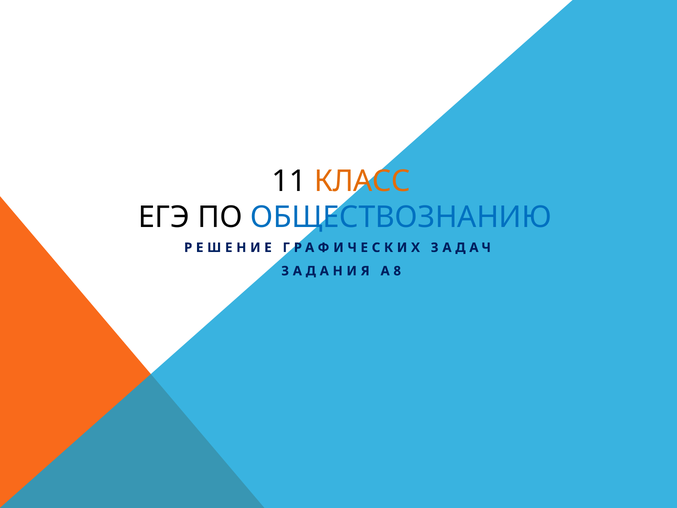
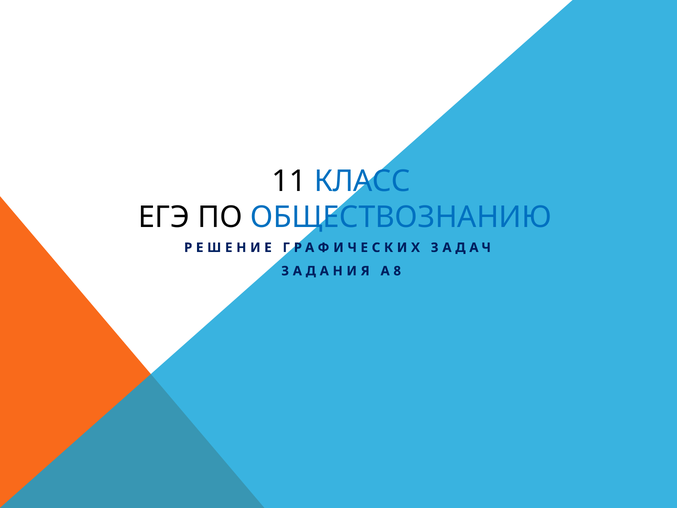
КЛАСС colour: orange -> blue (362, 181)
